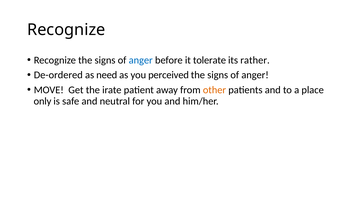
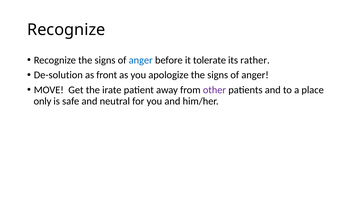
De-ordered: De-ordered -> De-solution (58, 75)
need: need -> front (107, 75)
perceived: perceived -> apologize (168, 75)
other colour: orange -> purple (214, 90)
